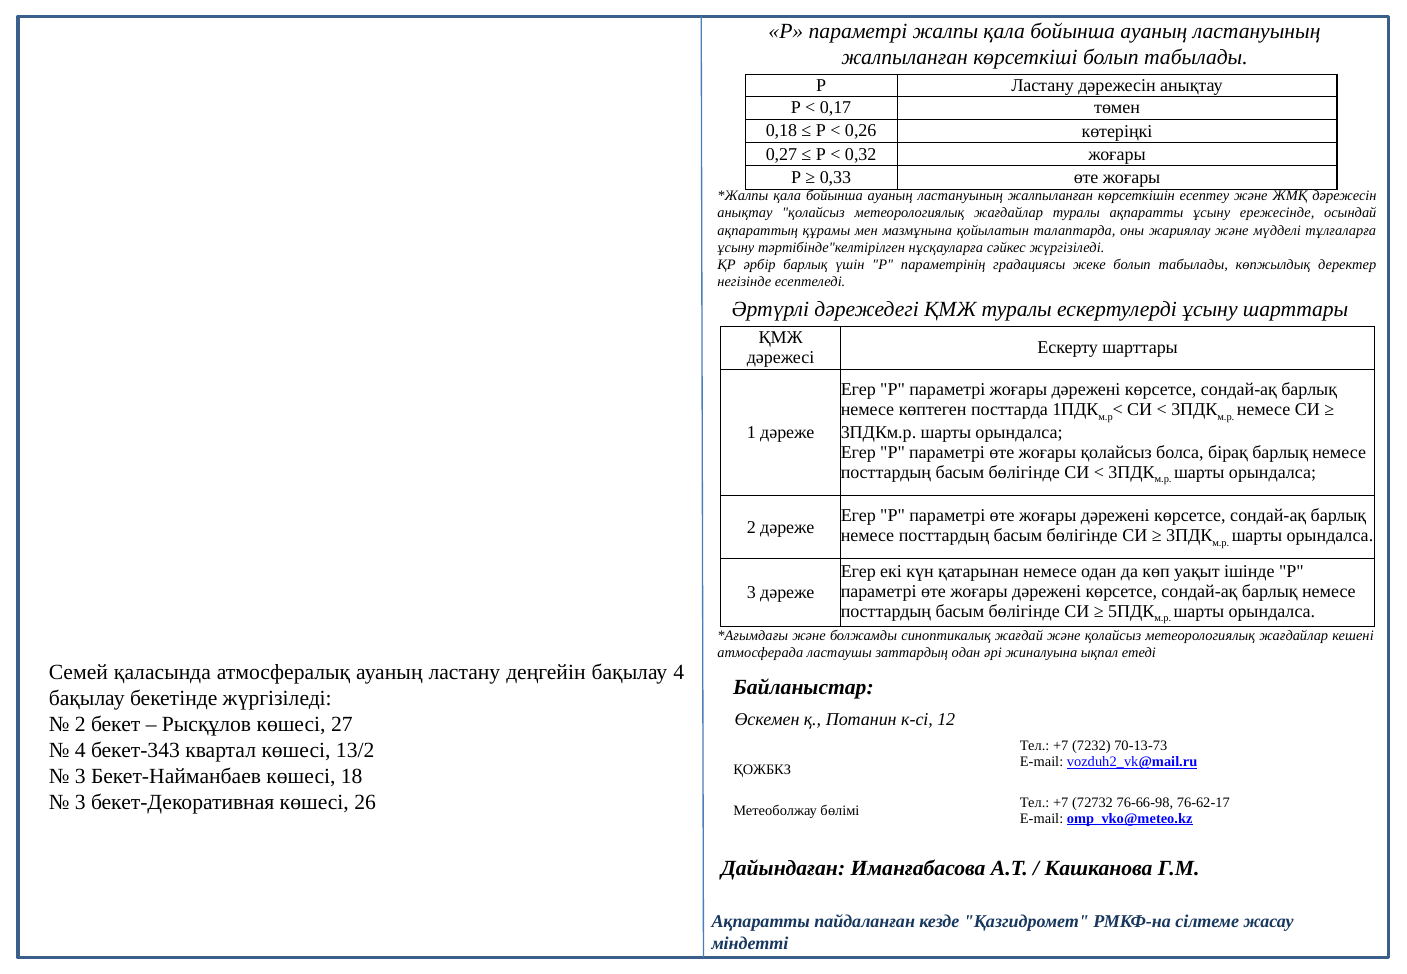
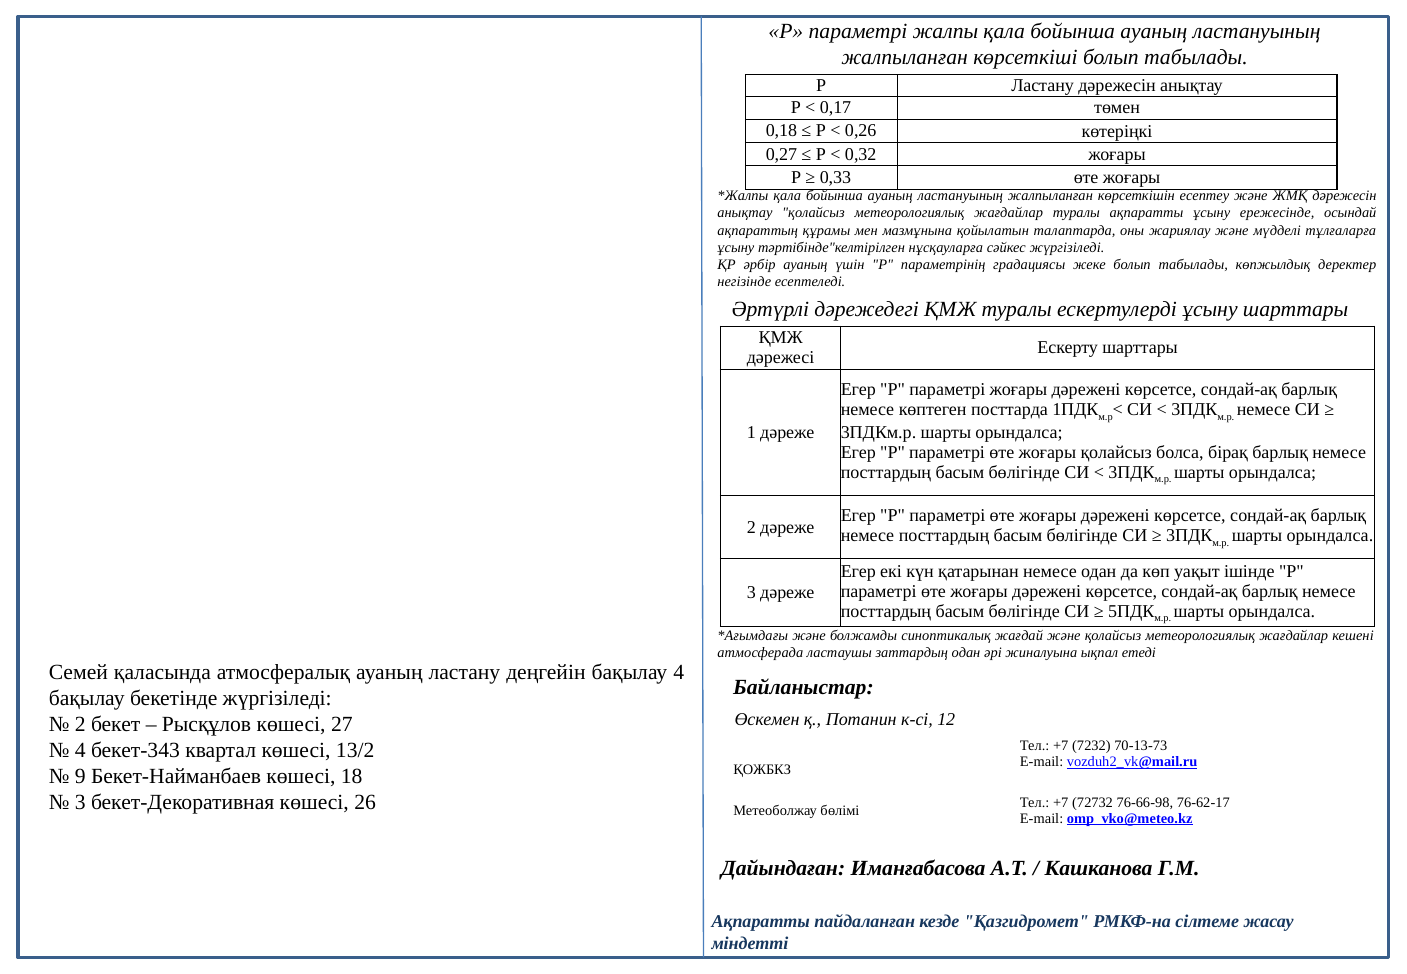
әрбір барлық: барлық -> ауаның (805, 265)
3: 3 -> 9 (80, 776)
